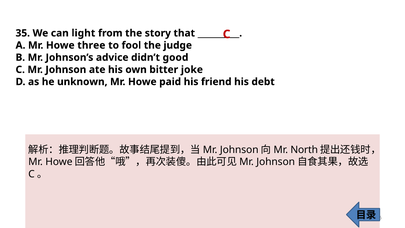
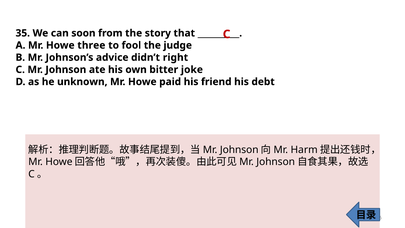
light: light -> soon (83, 33)
good: good -> right (175, 57)
North: North -> Harm (304, 150)
